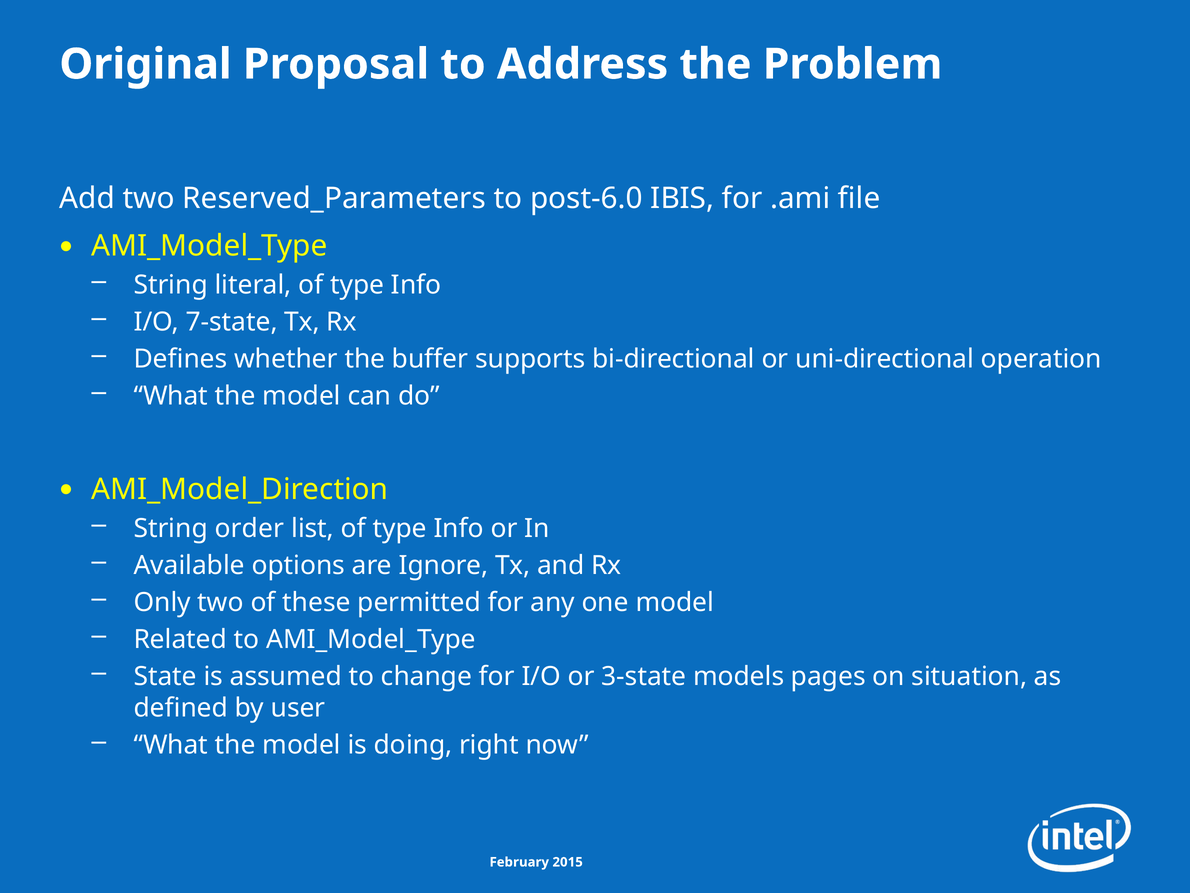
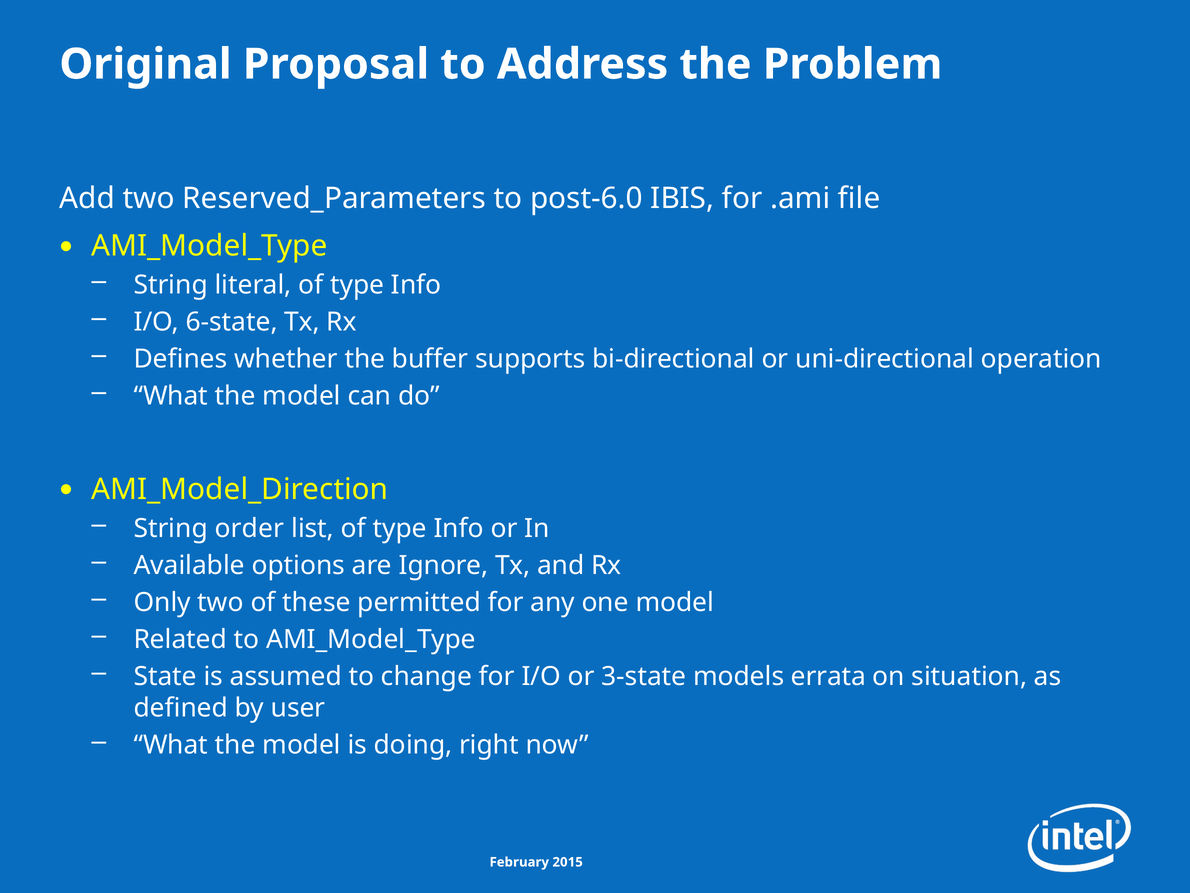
7-state: 7-state -> 6-state (232, 322)
pages: pages -> errata (828, 676)
